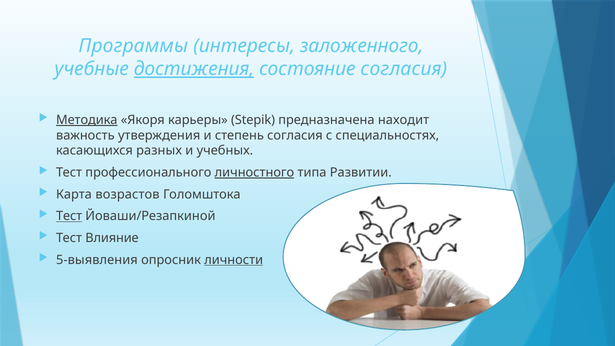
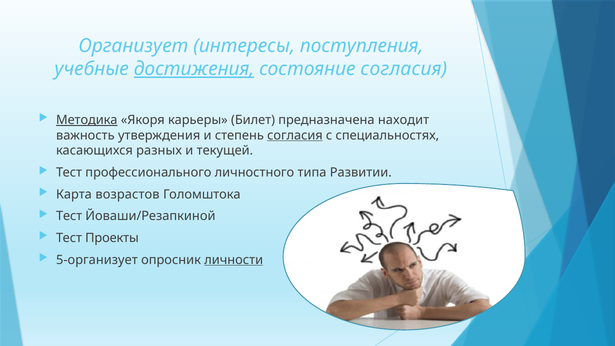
Программы: Программы -> Организует (133, 46)
заложенного: заложенного -> поступления (362, 46)
Stepik: Stepik -> Билет (253, 120)
согласия underline: none -> present (295, 135)
учебных: учебных -> текущей (225, 151)
личностного underline: present -> none (254, 173)
Тест underline: present -> none (69, 216)
Влияние: Влияние -> Проекты (112, 238)
5-выявления: 5-выявления -> 5-организует (97, 260)
